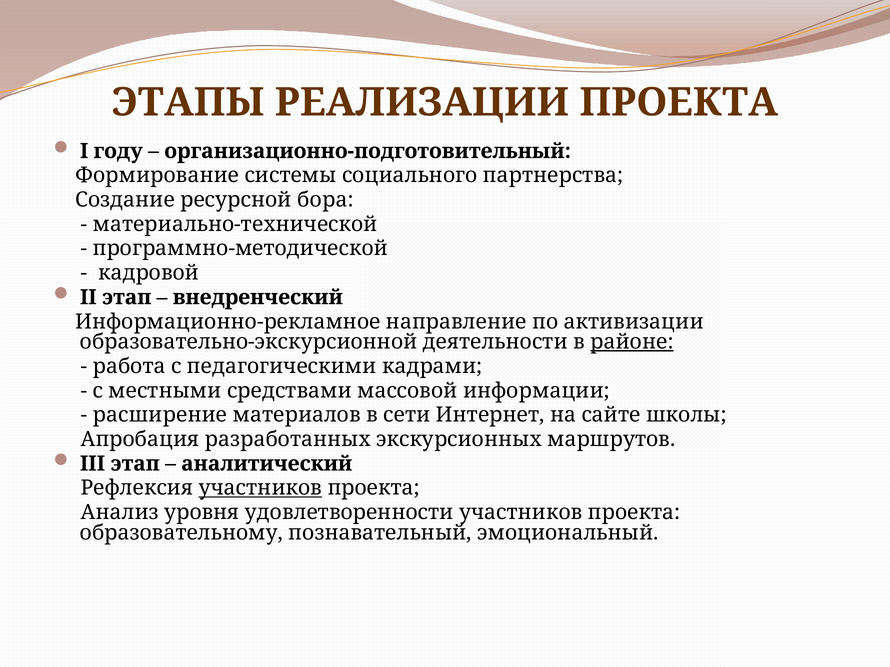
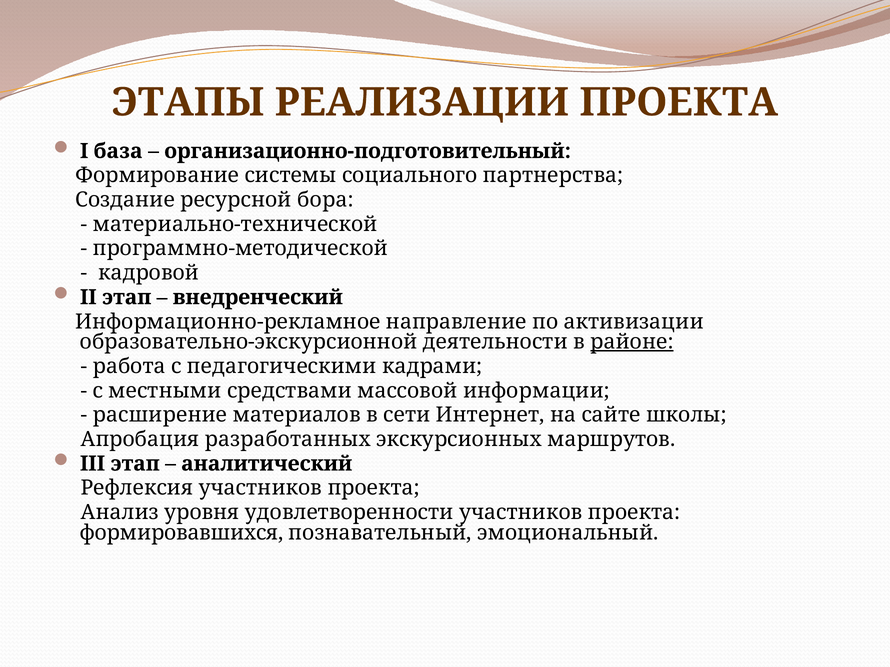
году: году -> база (118, 151)
участников underline: present -> none (260, 488)
образовательному: образовательному -> формировавшихся (182, 533)
